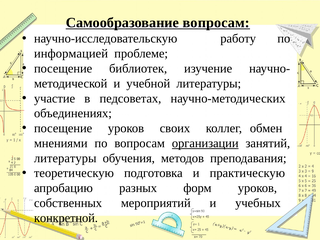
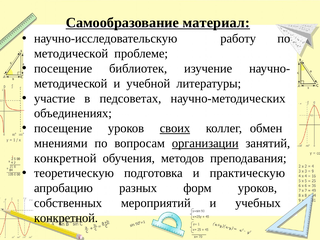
Самообразование вопросам: вопросам -> материал (216, 23)
информацией: информацией -> методической (71, 54)
своих underline: none -> present (175, 128)
литературы: литературы -> конкретной (65, 158)
